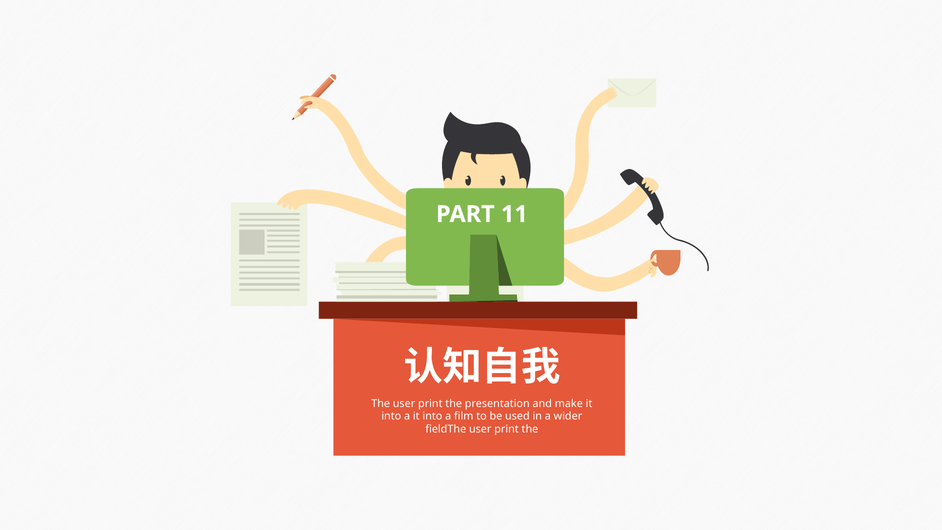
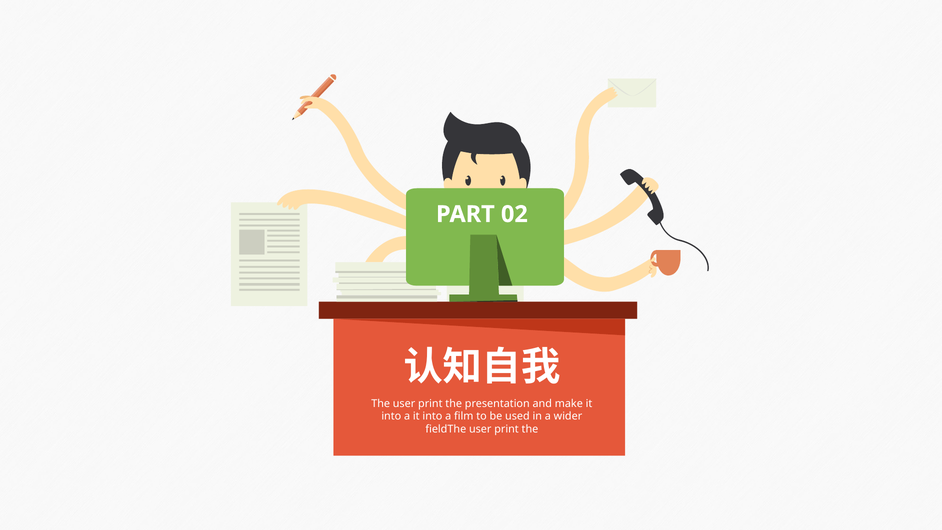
11: 11 -> 02 (514, 214)
